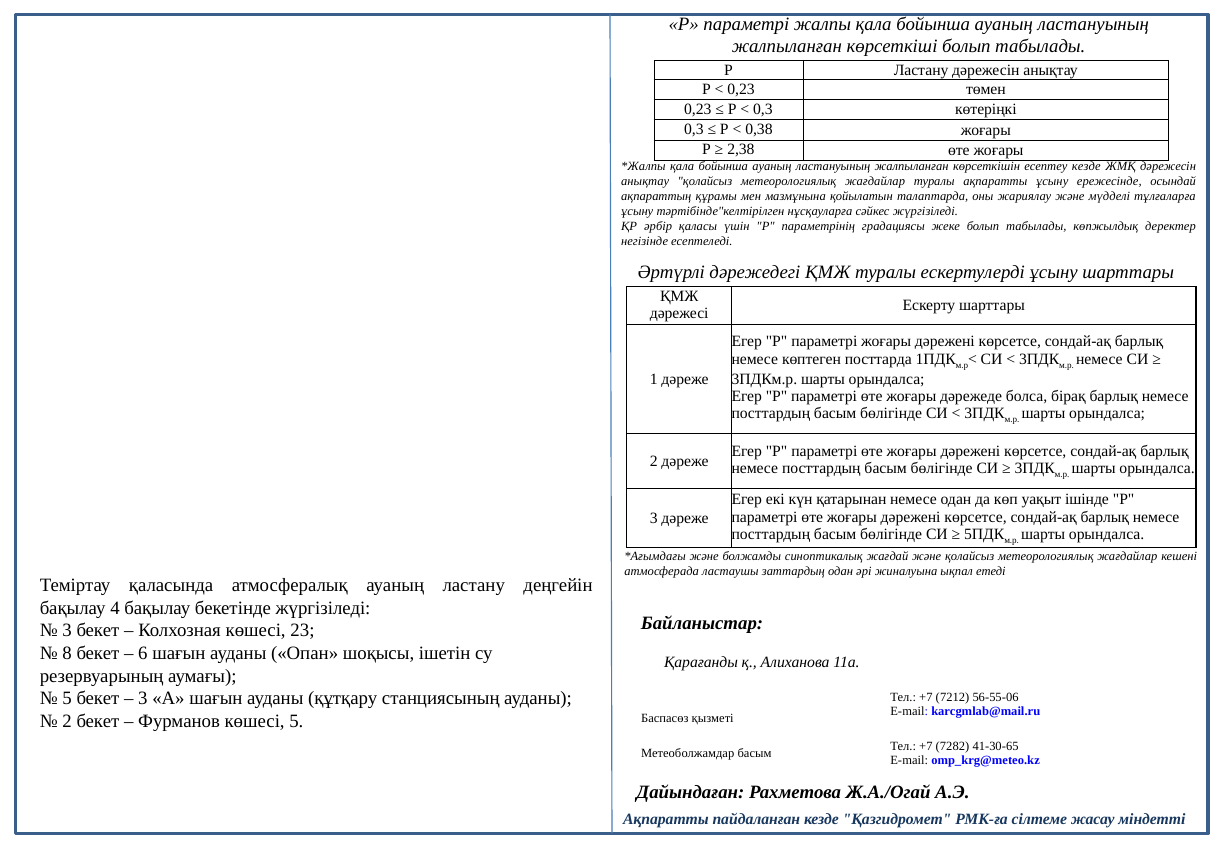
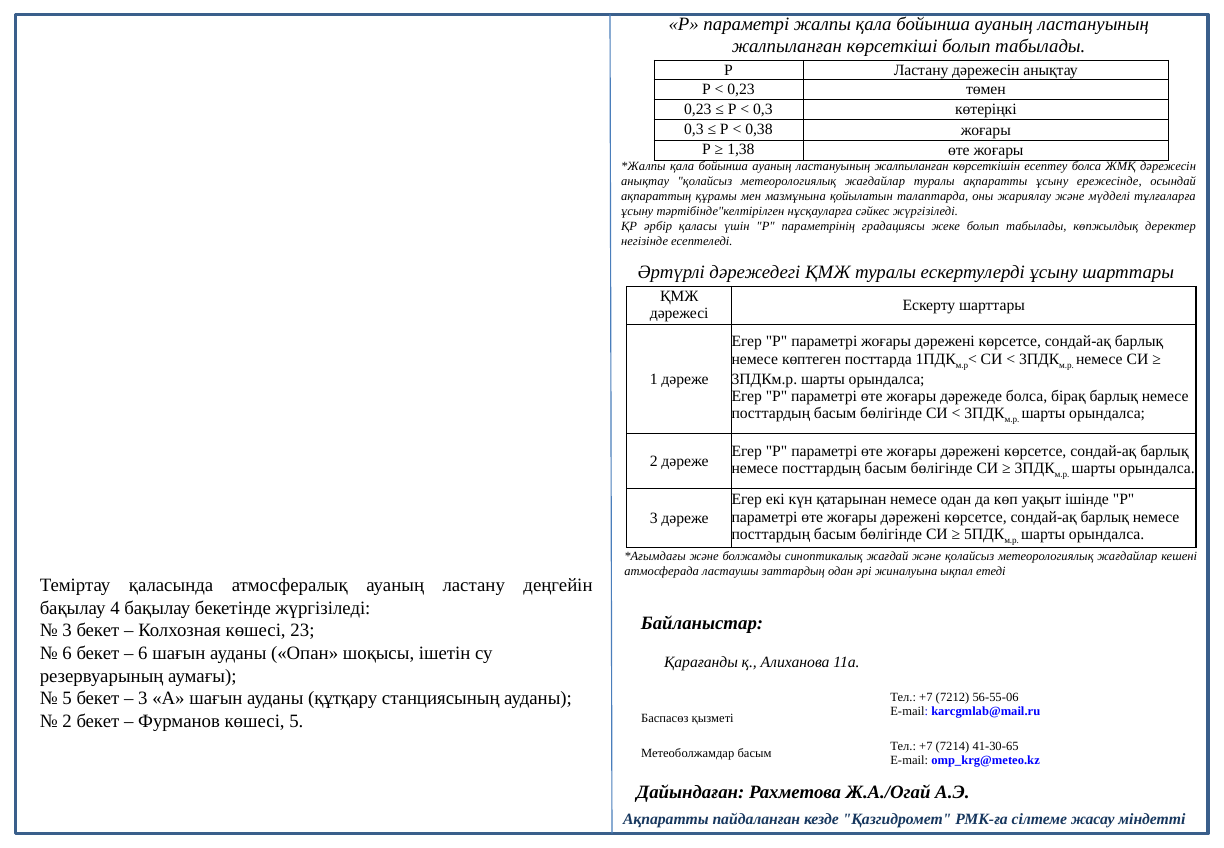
2,38: 2,38 -> 1,38 (741, 150)
есептеу кезде: кезде -> болса (1086, 166)
8: 8 -> 6 (67, 653)
7282: 7282 -> 7214 (953, 746)
